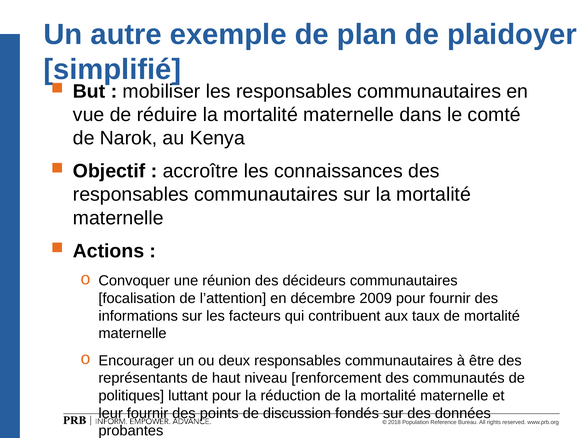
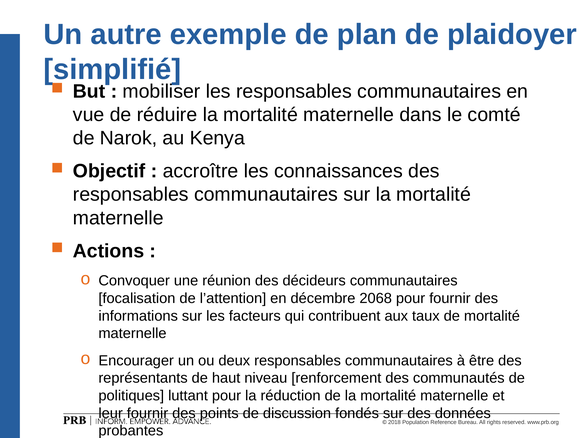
2009: 2009 -> 2068 (376, 298)
